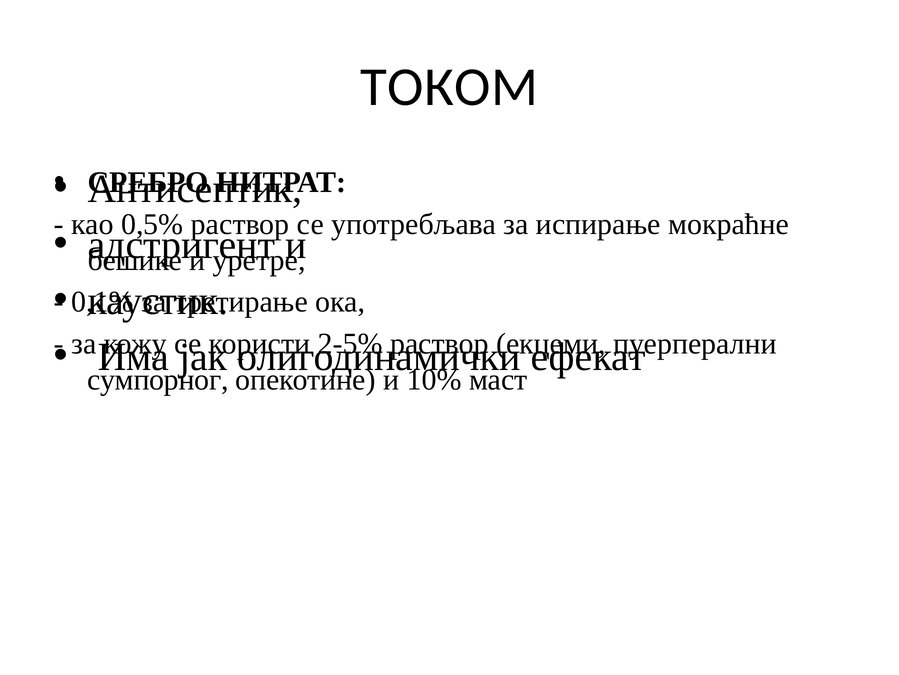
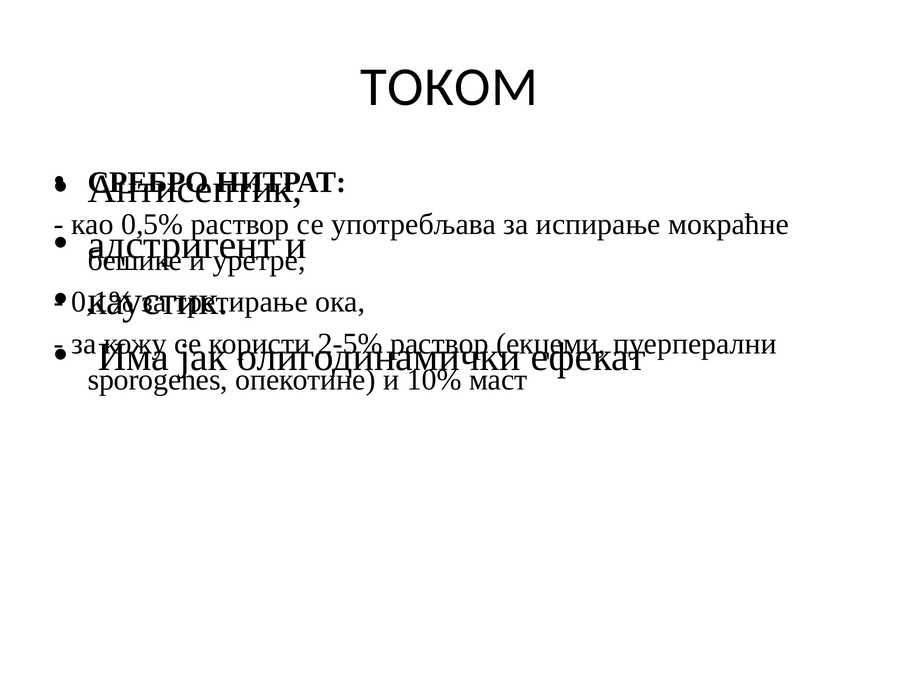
сумпорног: сумпорног -> sporogenes (158, 380)
